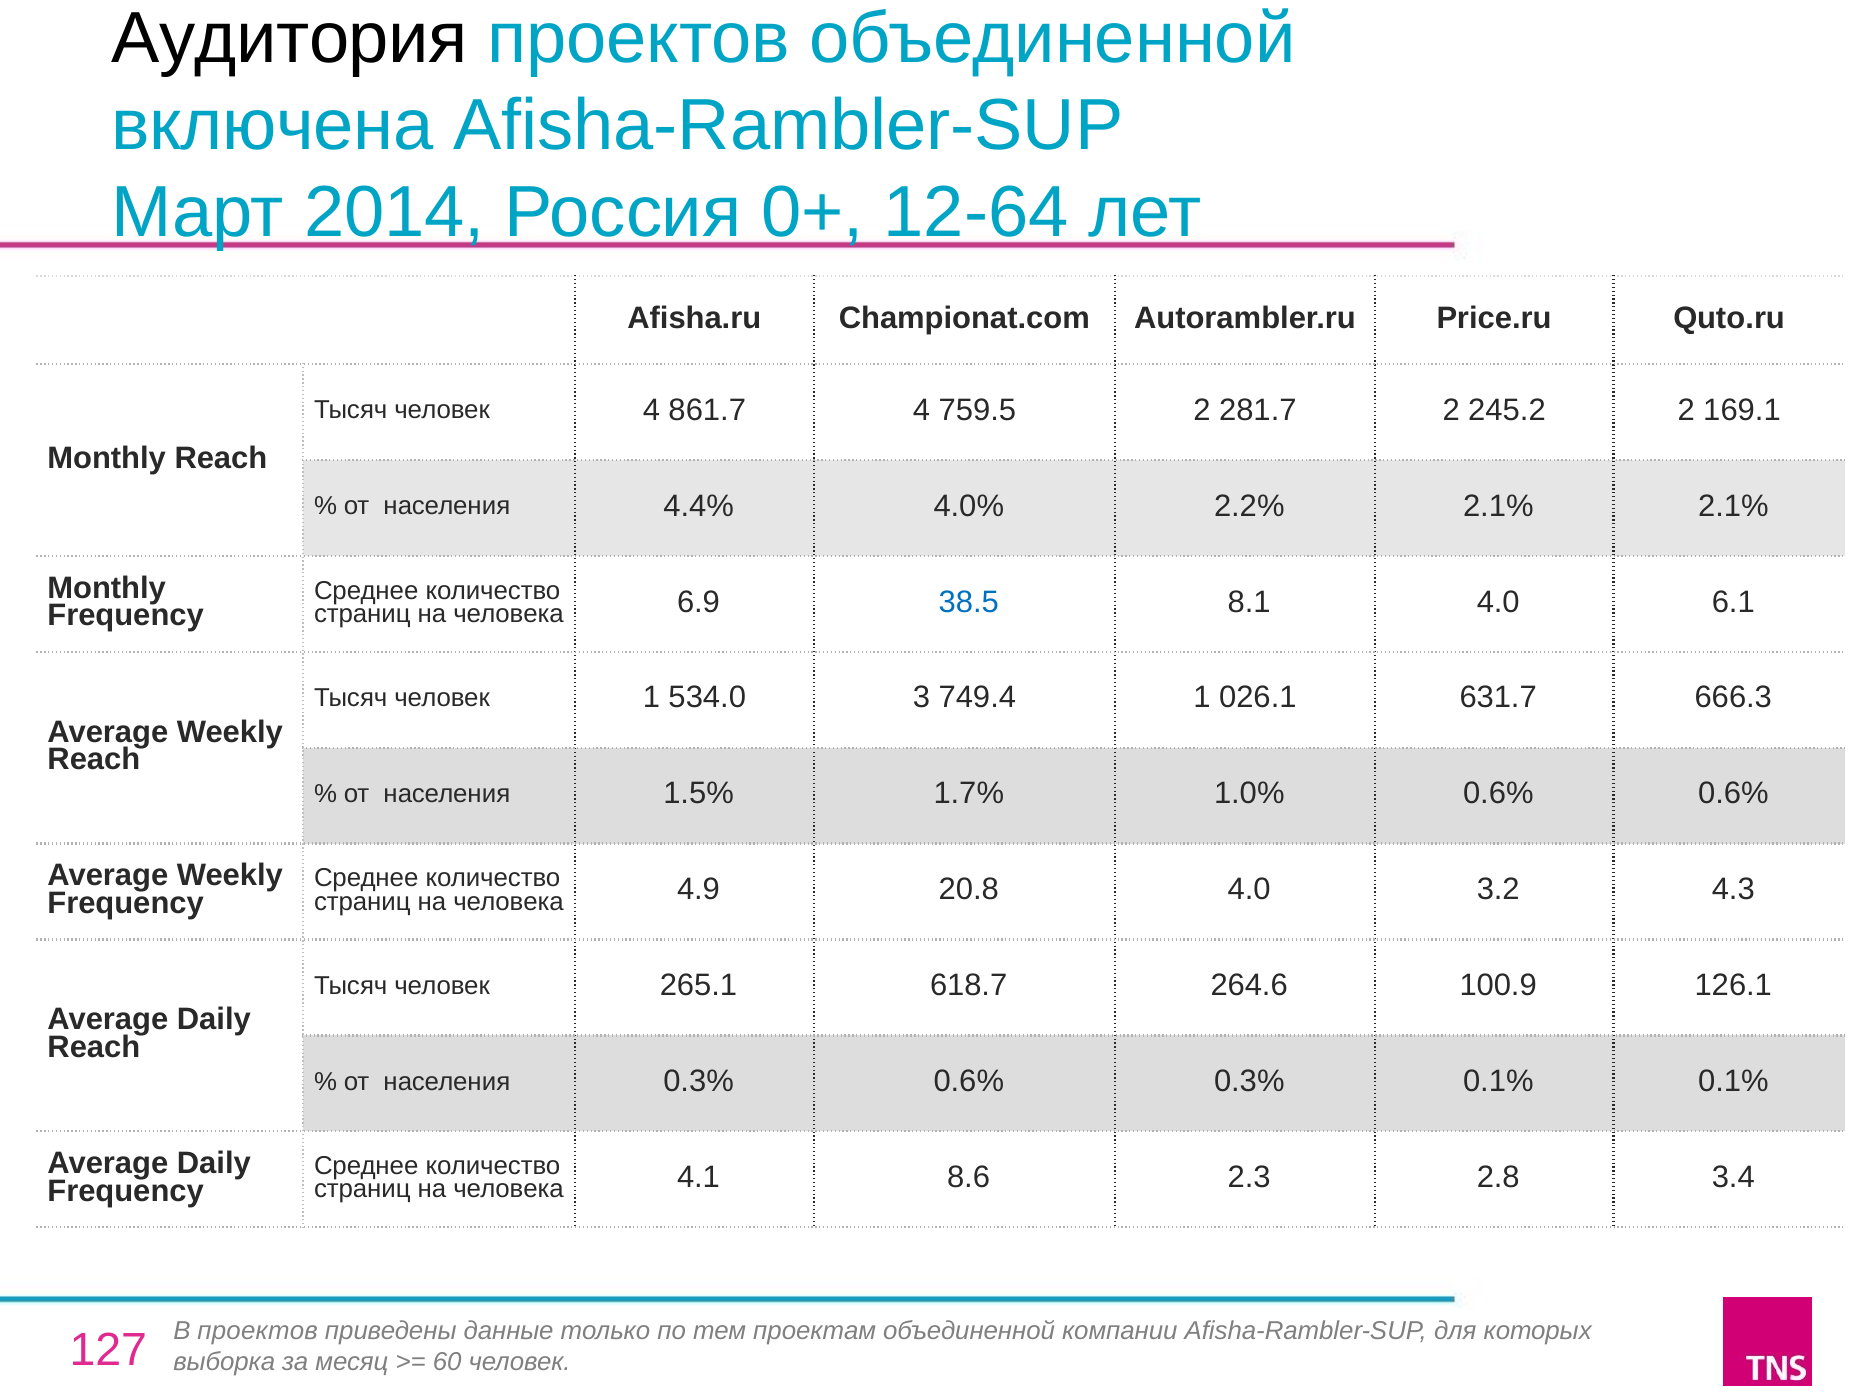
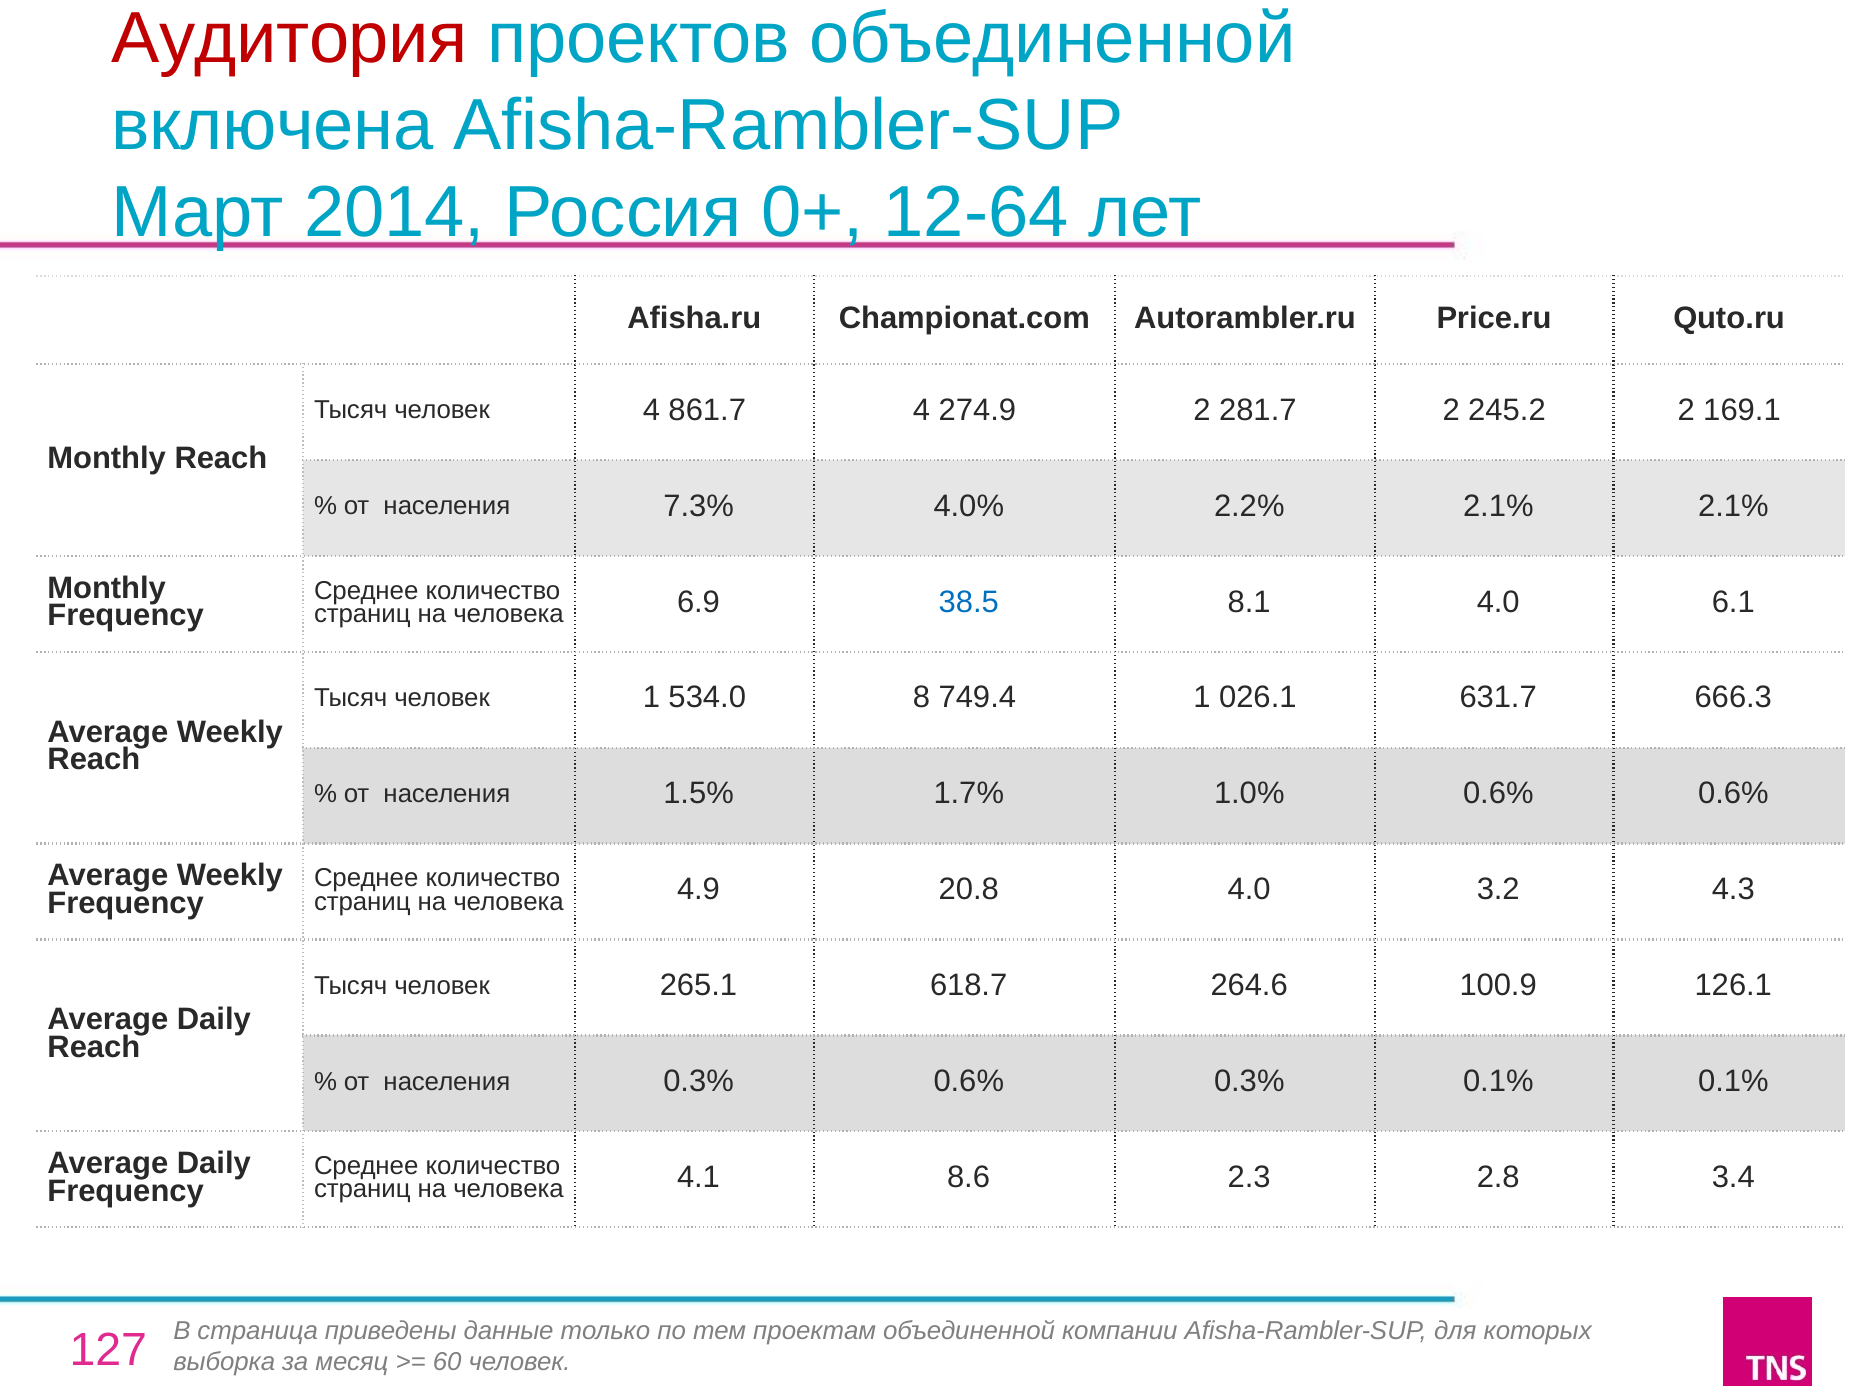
Аудитория colour: black -> red (290, 39)
759.5: 759.5 -> 274.9 (977, 410)
4.4%: 4.4% -> 7.3% (699, 506)
3: 3 -> 8 (922, 698)
В проектов: проектов -> страница (258, 1331)
